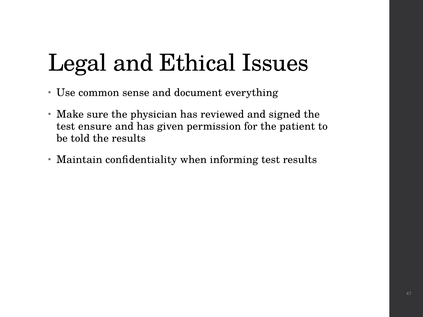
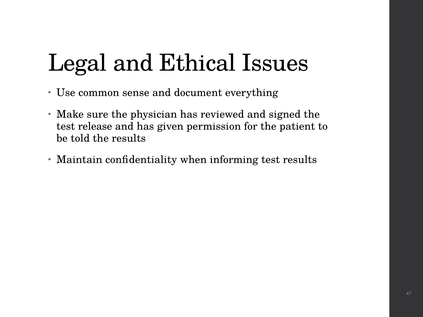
ensure: ensure -> release (95, 126)
